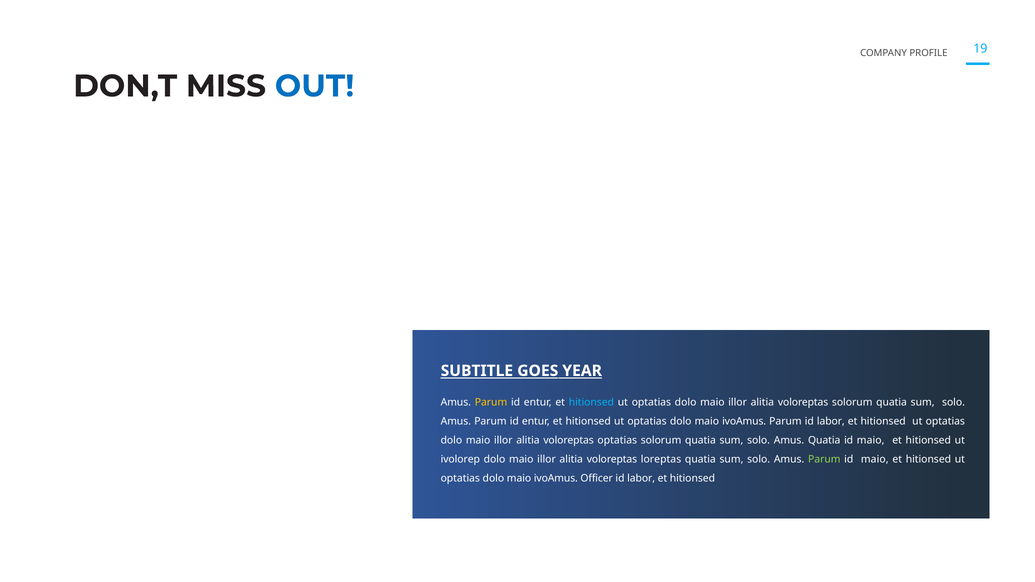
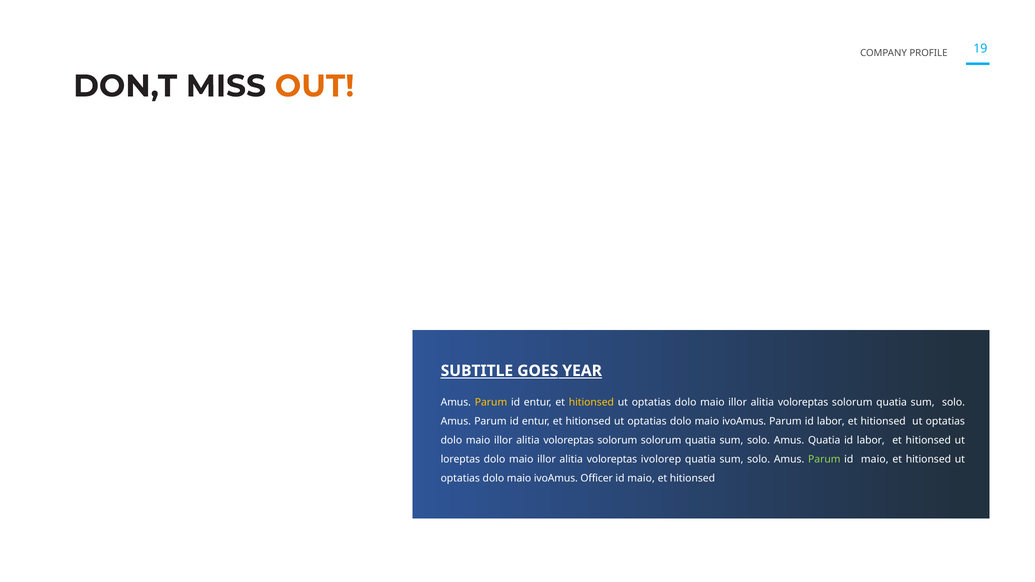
OUT colour: blue -> orange (315, 86)
hitionsed colour: light blue -> yellow (591, 403)
optatias: optatias -> solorum (617, 441)
maio: maio -> labor (871, 441)
ivolorep: ivolorep -> loreptas (460, 460)
loreptas: loreptas -> ivolorep (661, 460)
labor: labor -> maio (641, 478)
